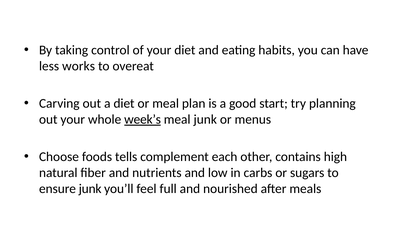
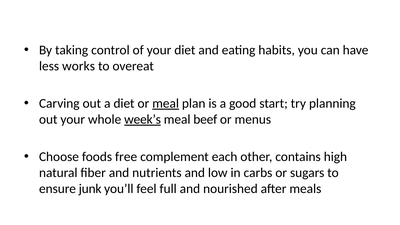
meal underline: none -> present (166, 103)
meal junk: junk -> beef (205, 119)
tells: tells -> free (126, 157)
